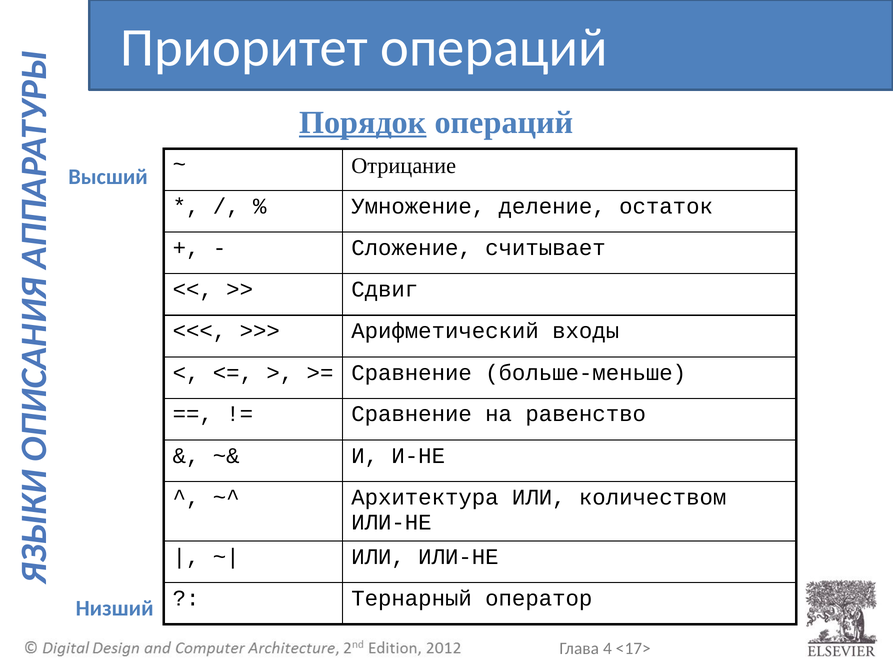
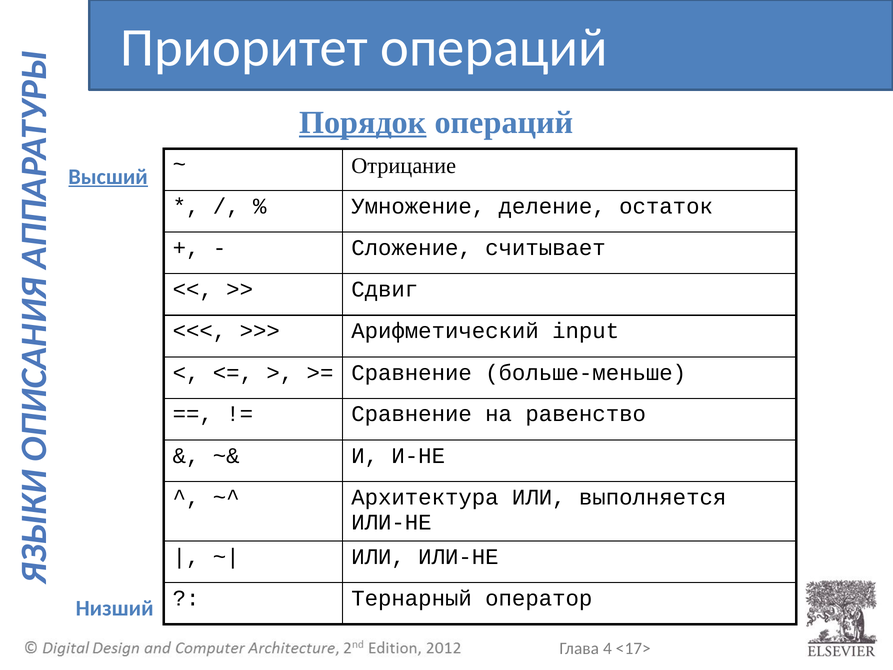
Высший underline: none -> present (108, 177)
входы: входы -> input (586, 331)
количеством: количеством -> выполняется (653, 497)
